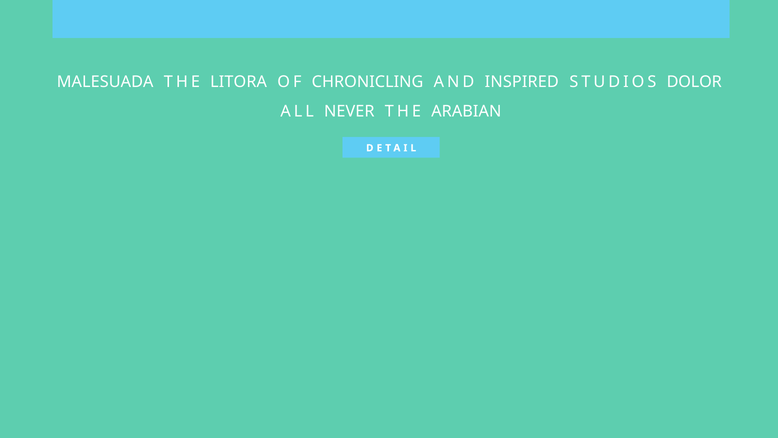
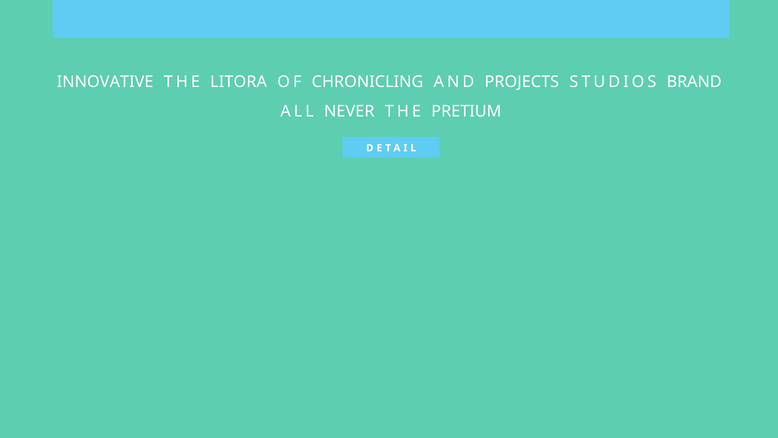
MALESUADA: MALESUADA -> INNOVATIVE (105, 82)
INSPIRED: INSPIRED -> PROJECTS (522, 82)
DOLOR: DOLOR -> BRAND (694, 82)
ARABIAN: ARABIAN -> PRETIUM (466, 111)
